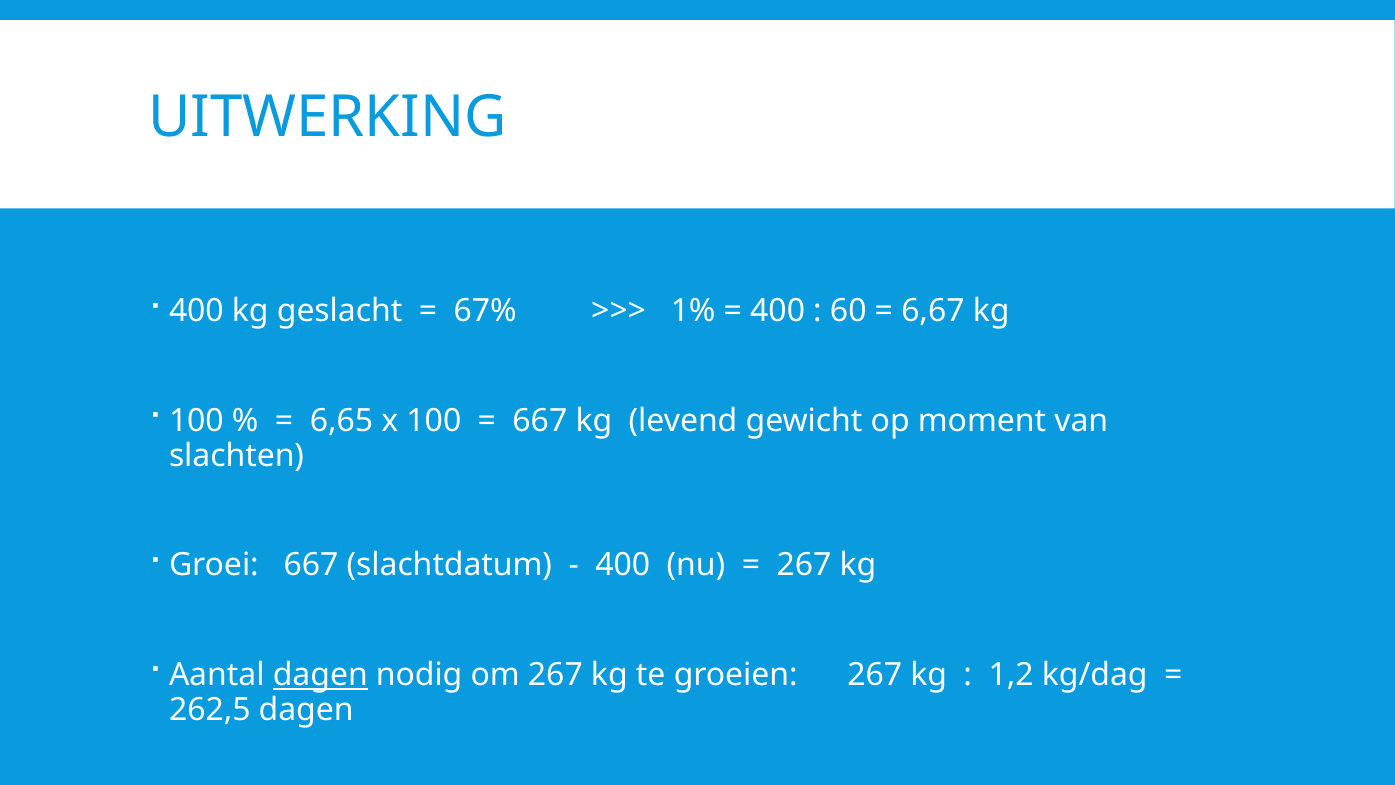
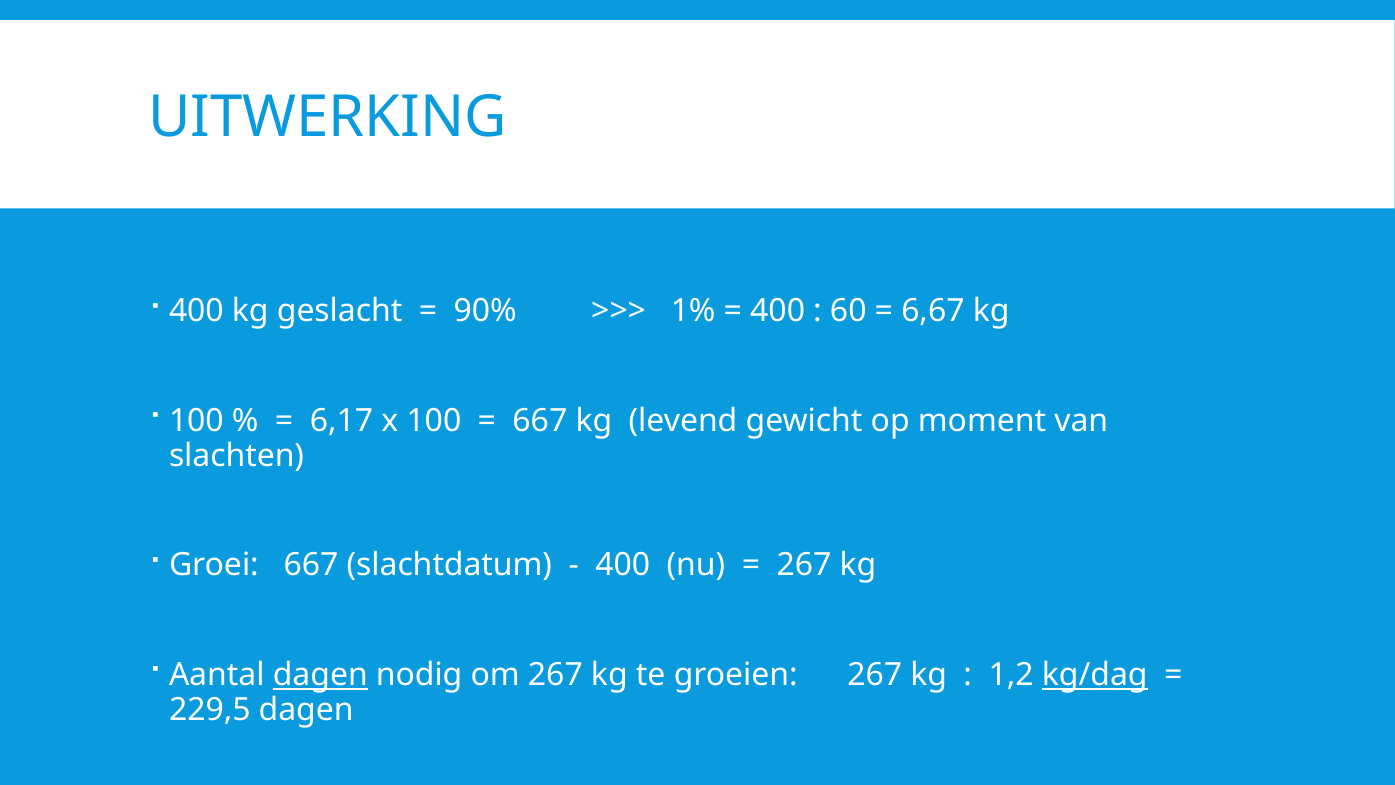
67%: 67% -> 90% (485, 311)
6,65: 6,65 -> 6,17 (341, 421)
kg/dag underline: none -> present (1095, 675)
262,5: 262,5 -> 229,5 (210, 709)
